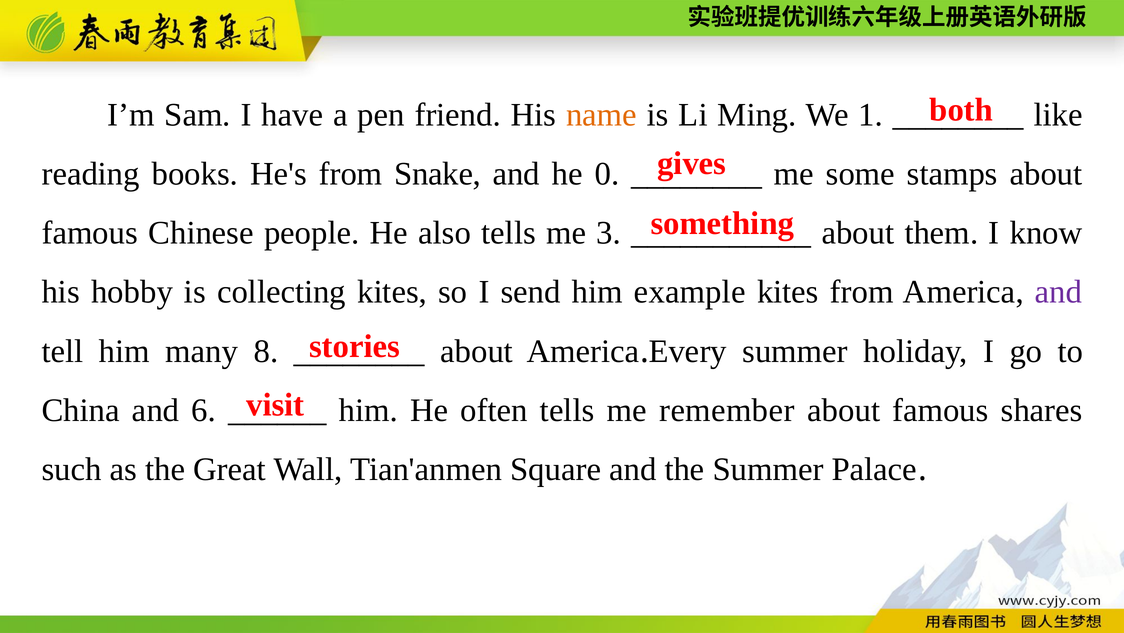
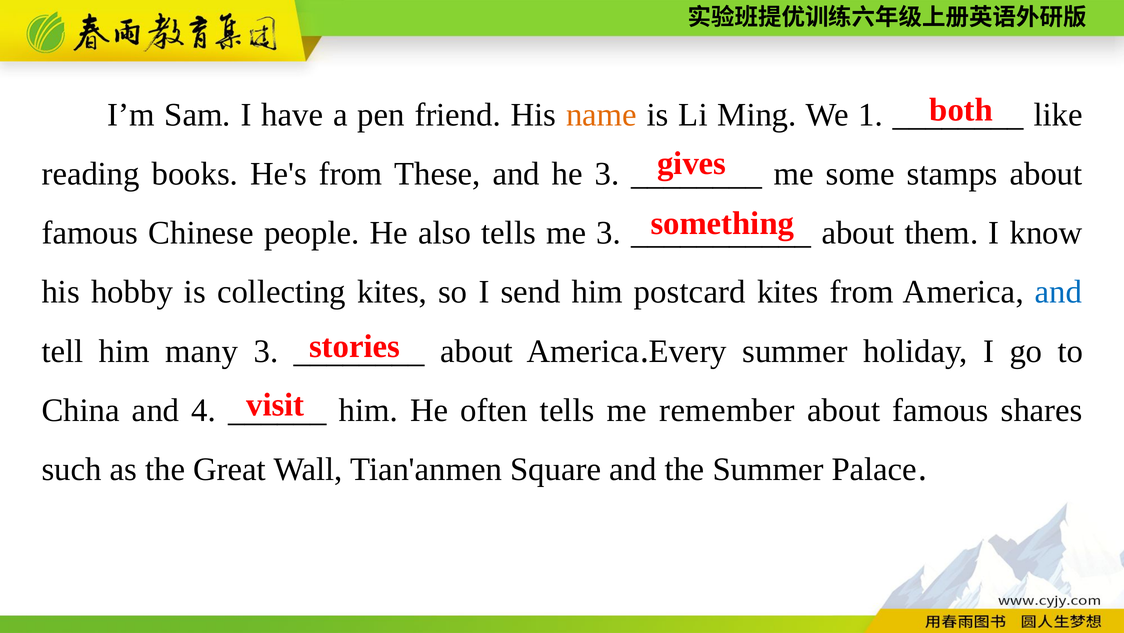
Snake: Snake -> These (437, 174)
he 0: 0 -> 3 (607, 174)
example: example -> postcard (690, 292)
and colour: purple -> blue (1058, 292)
many 8: 8 -> 3 (266, 351)
6: 6 -> 4 (204, 410)
